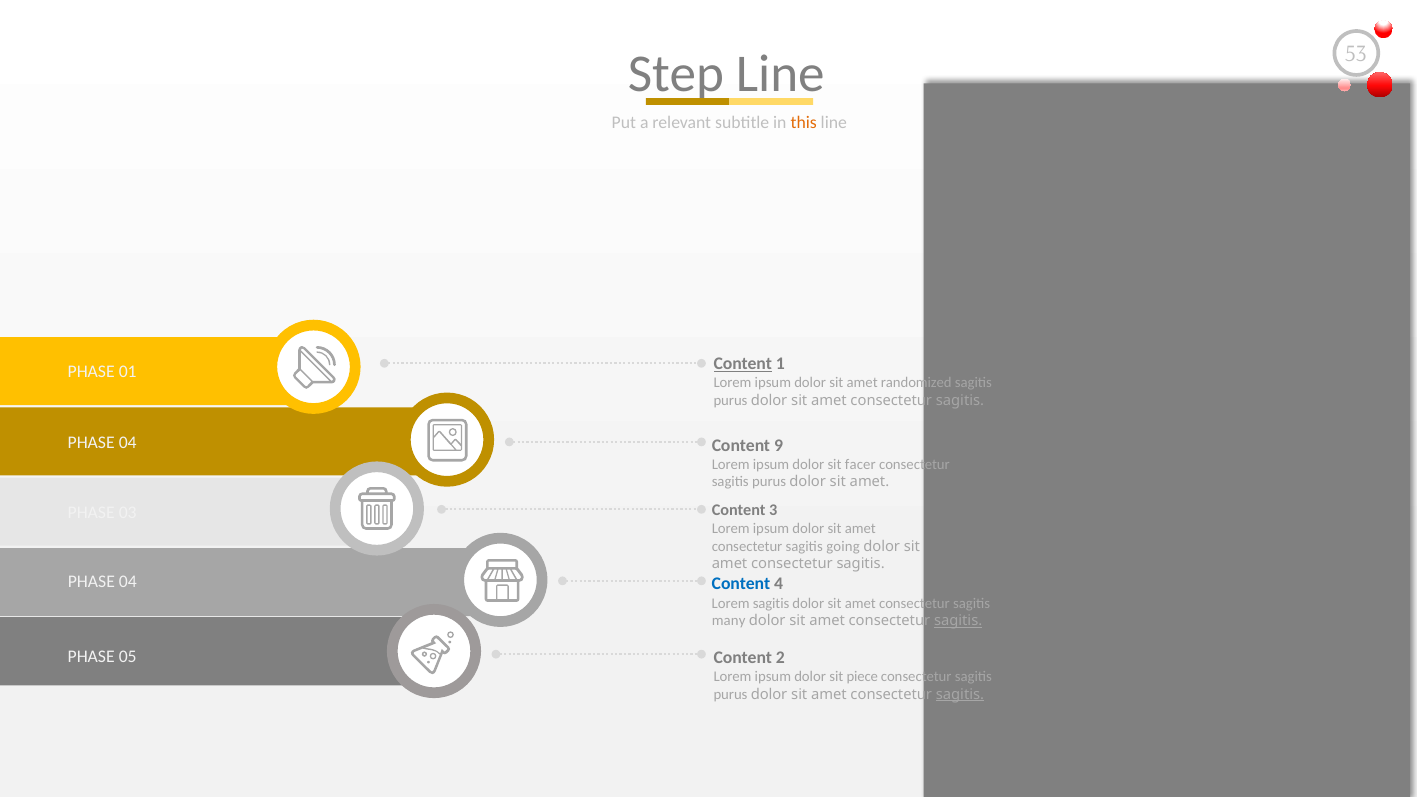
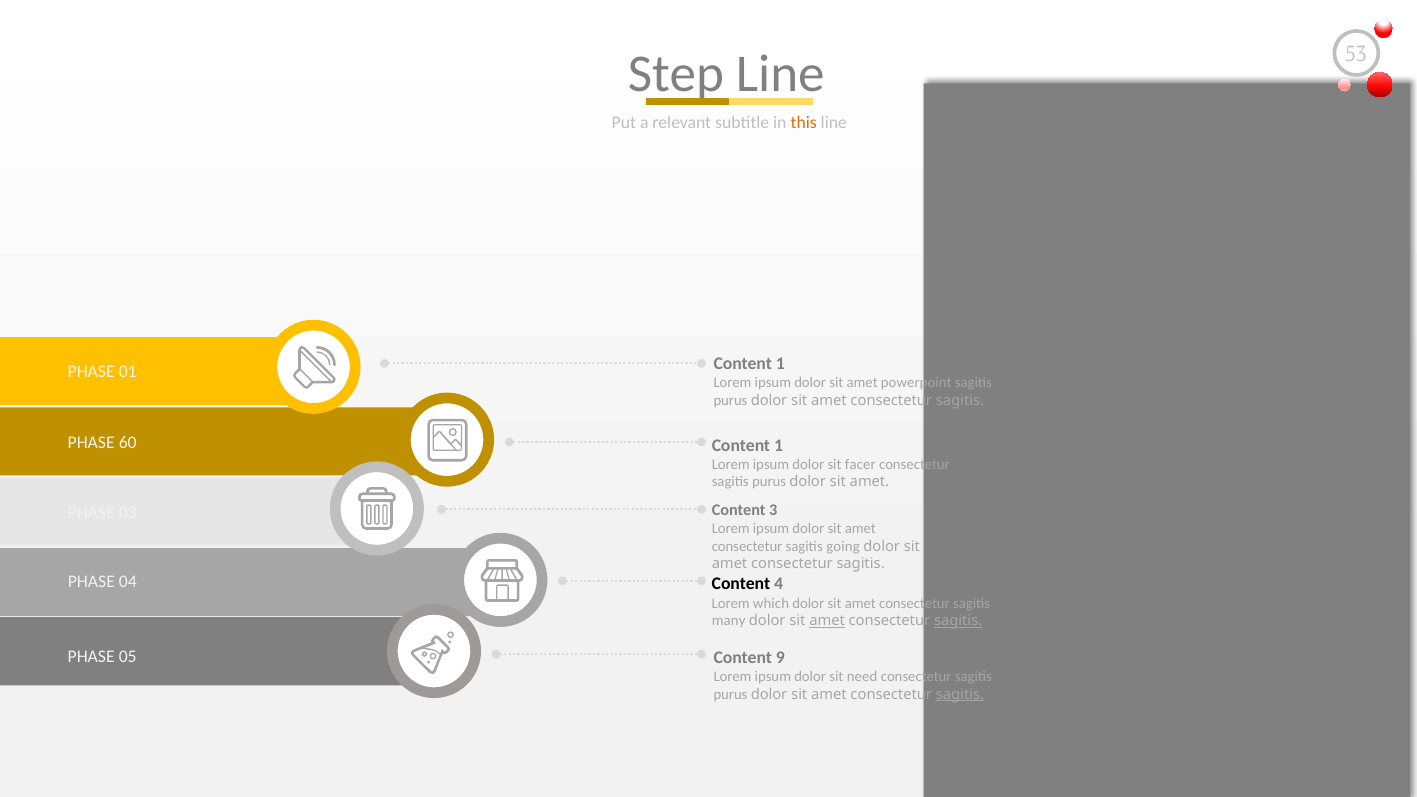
Content underline: present -> none (743, 364)
randomized: randomized -> powerpoint (916, 383)
04: 04 -> 60 (128, 443)
9: 9 -> 1 (779, 445)
Content colour: blue -> black (741, 584)
Lorem sagitis: sagitis -> which (771, 603)
amet underline: none -> present (827, 621)
2: 2 -> 9 (780, 658)
piece: piece -> need (862, 677)
